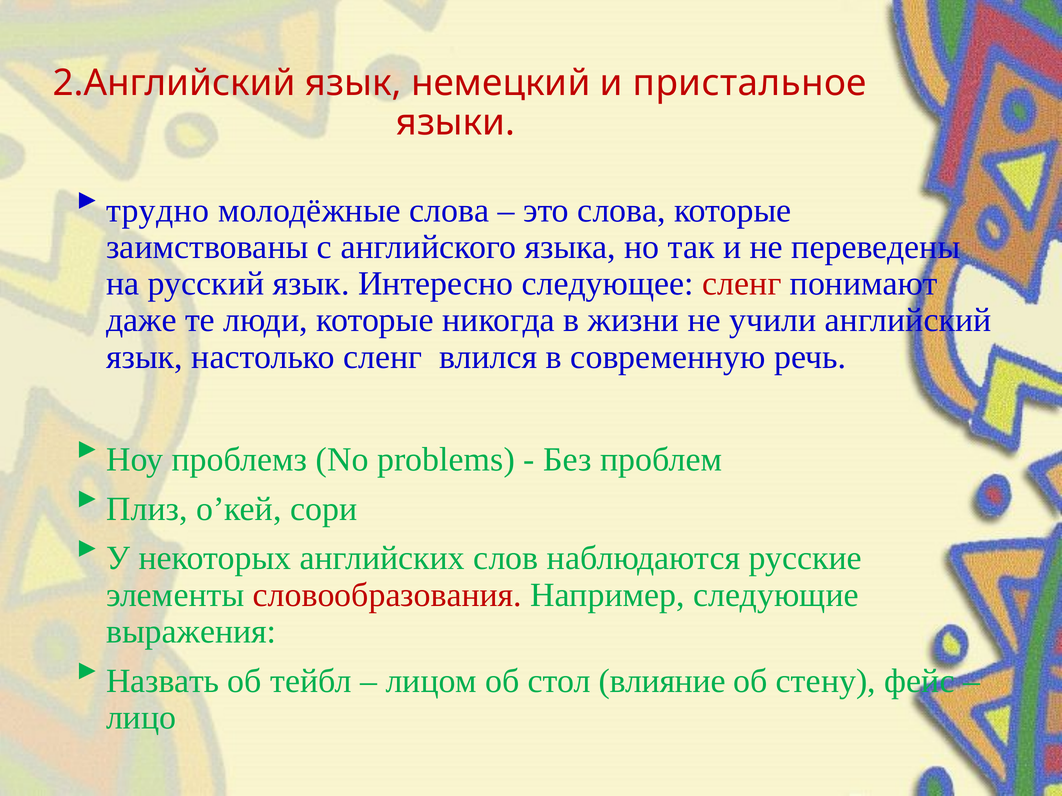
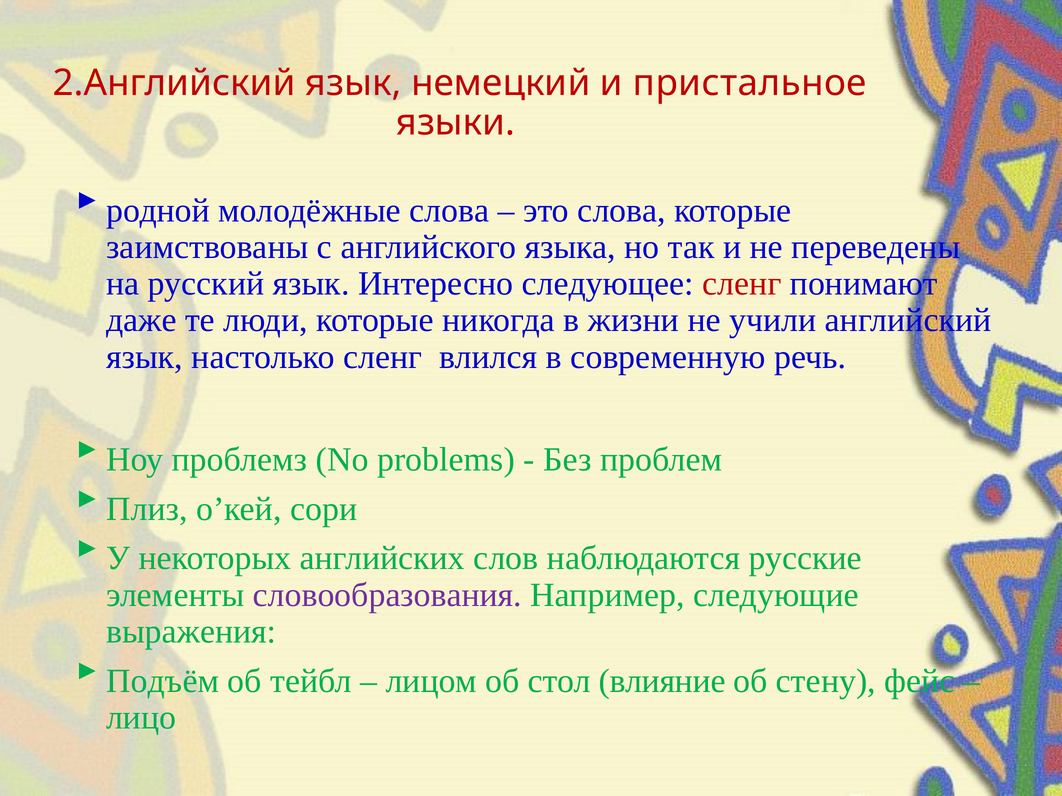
трудно: трудно -> родной (158, 211)
словообразования colour: red -> purple (387, 595)
Назвать: Назвать -> Подъём (163, 681)
